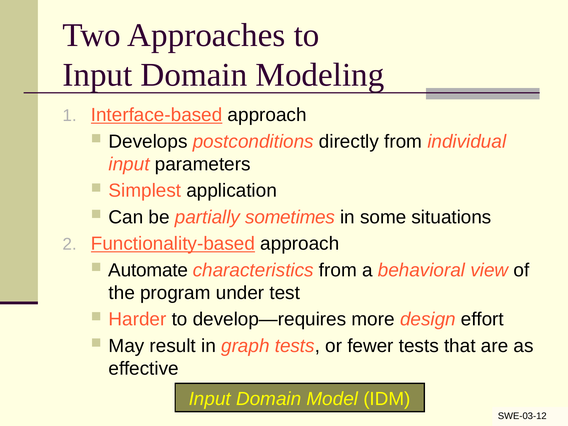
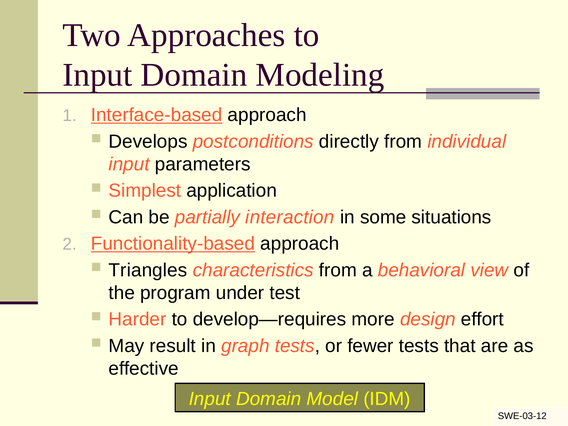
sometimes: sometimes -> interaction (290, 217)
Automate: Automate -> Triangles (148, 270)
